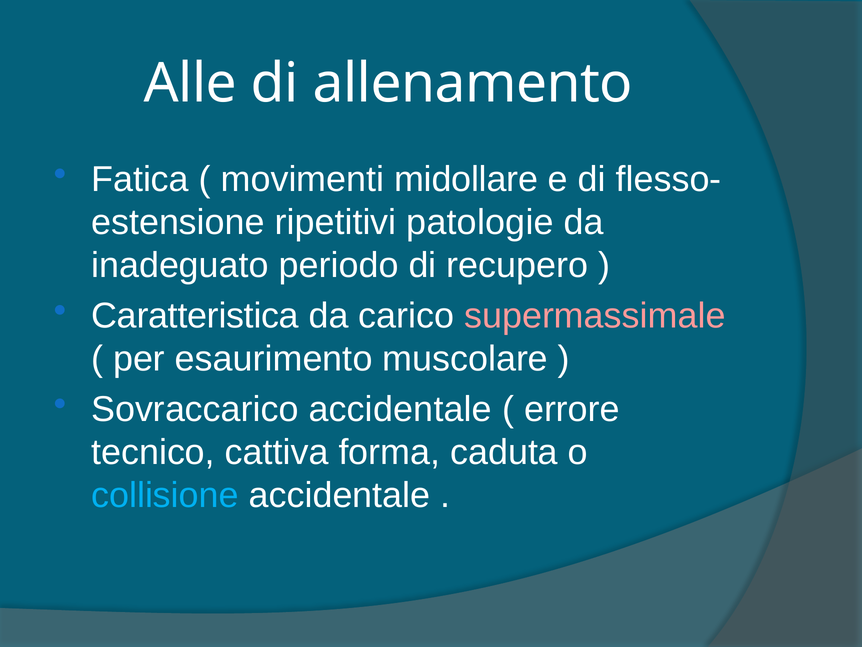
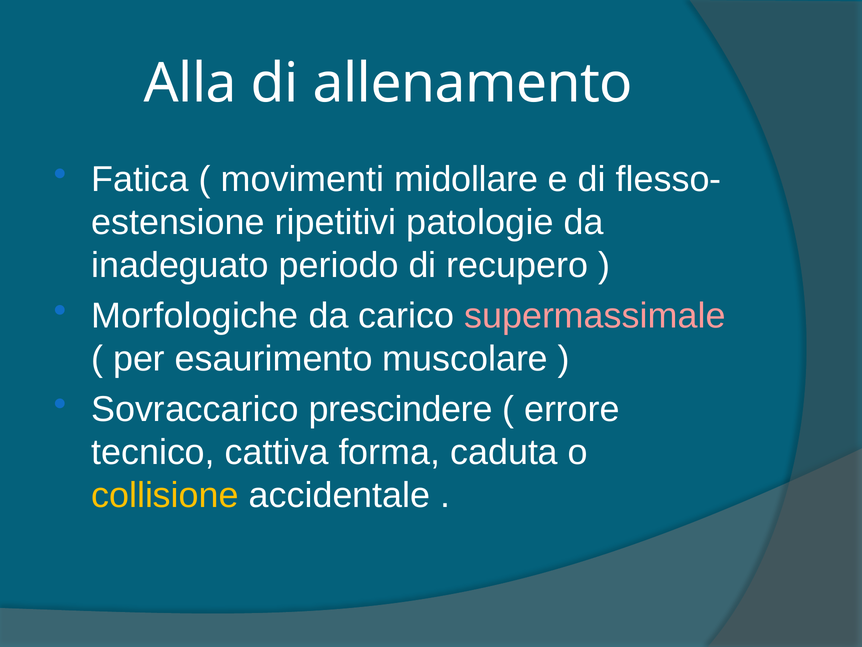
Alle: Alle -> Alla (190, 84)
Caratteristica: Caratteristica -> Morfologiche (195, 316)
Sovraccarico accidentale: accidentale -> prescindere (400, 409)
collisione colour: light blue -> yellow (165, 495)
